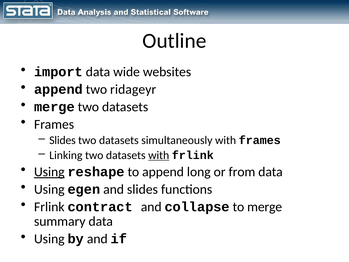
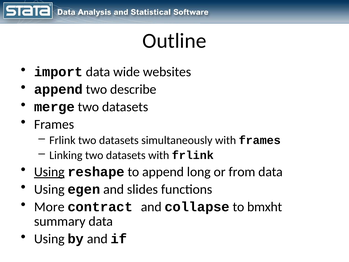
ridageyr: ridageyr -> describe (133, 89)
Slides: Slides -> Frlink (62, 140)
with underline: present -> none (159, 155)
Frlink: Frlink -> More (49, 207)
to merge: merge -> bmxht (265, 207)
